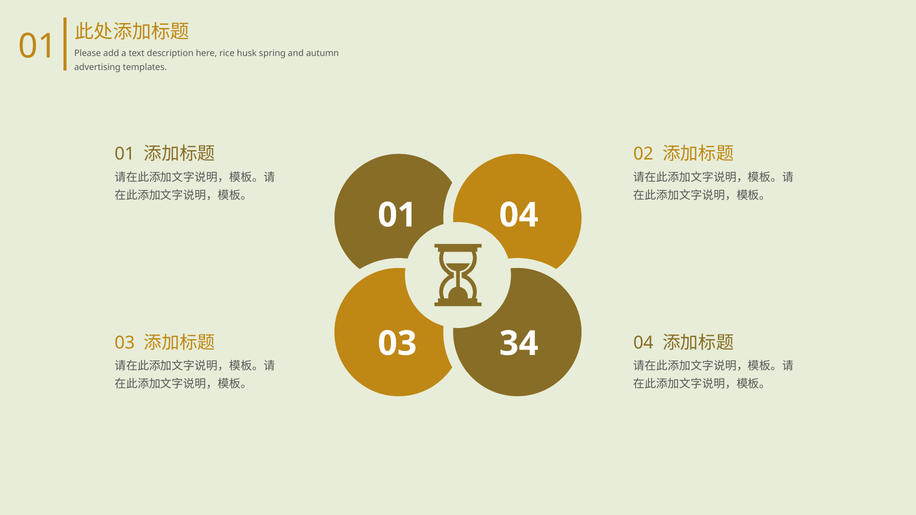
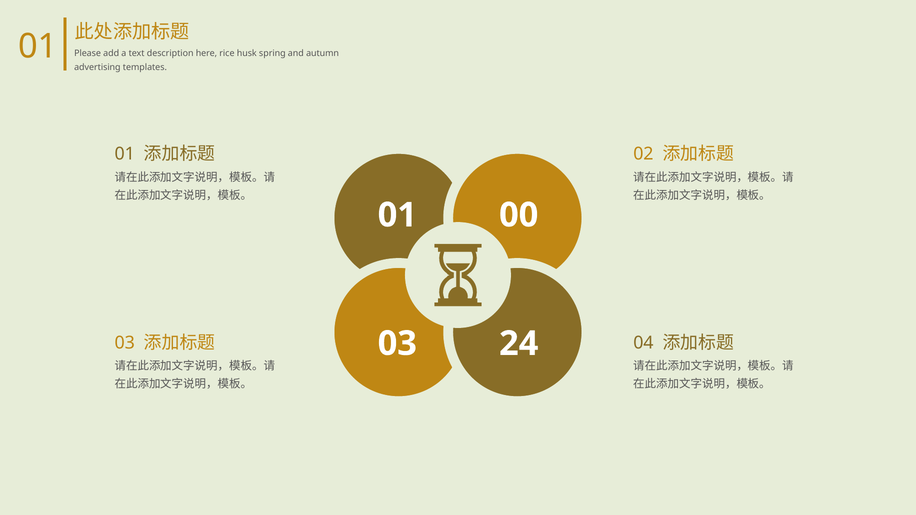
01 04: 04 -> 00 (519, 215)
34: 34 -> 24 (519, 344)
